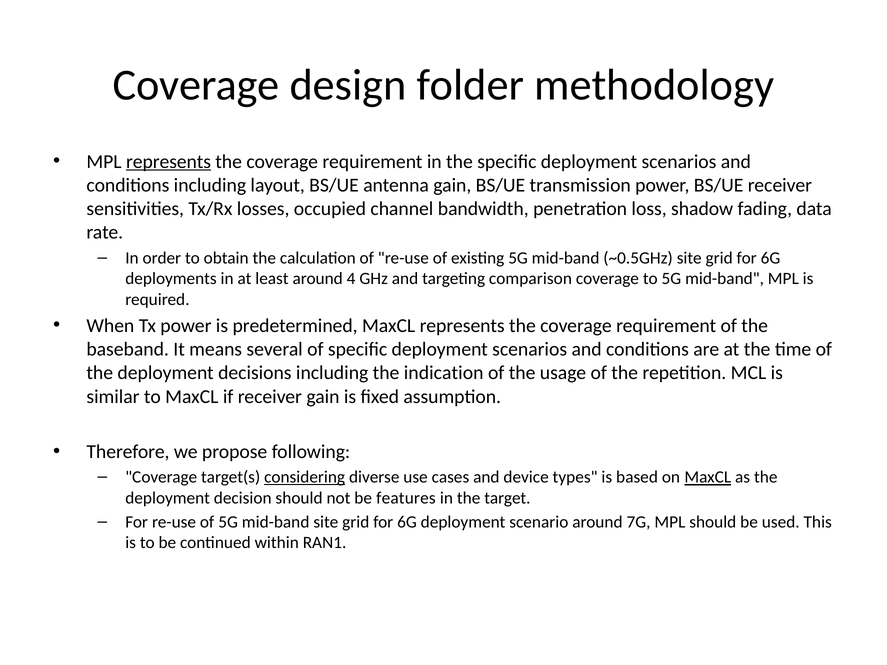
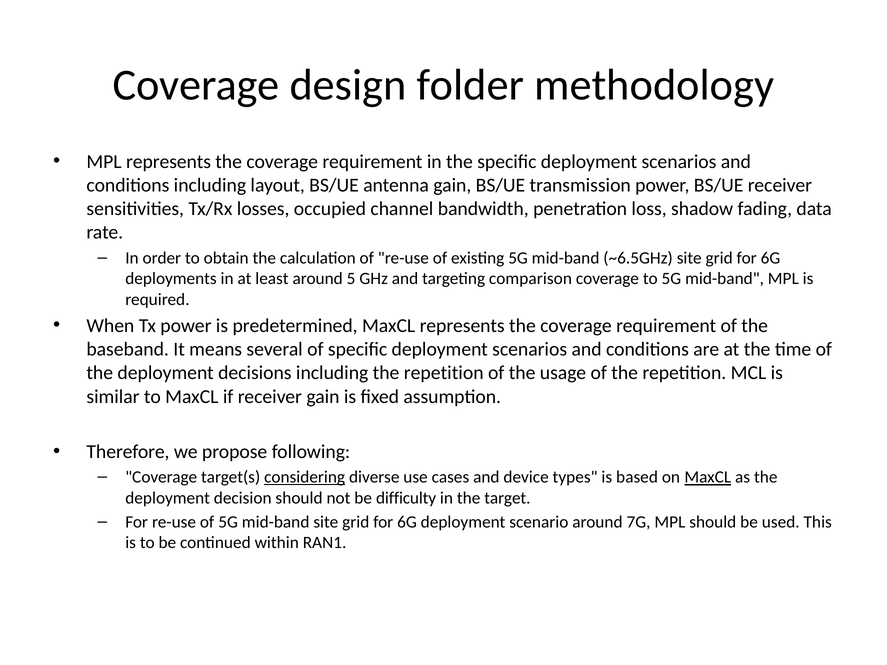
represents underline: present -> none (169, 162)
~0.5GHz: ~0.5GHz -> ~6.5GHz (638, 258)
4: 4 -> 5 (351, 279)
including the indication: indication -> repetition (444, 373)
features: features -> difficulty (406, 498)
